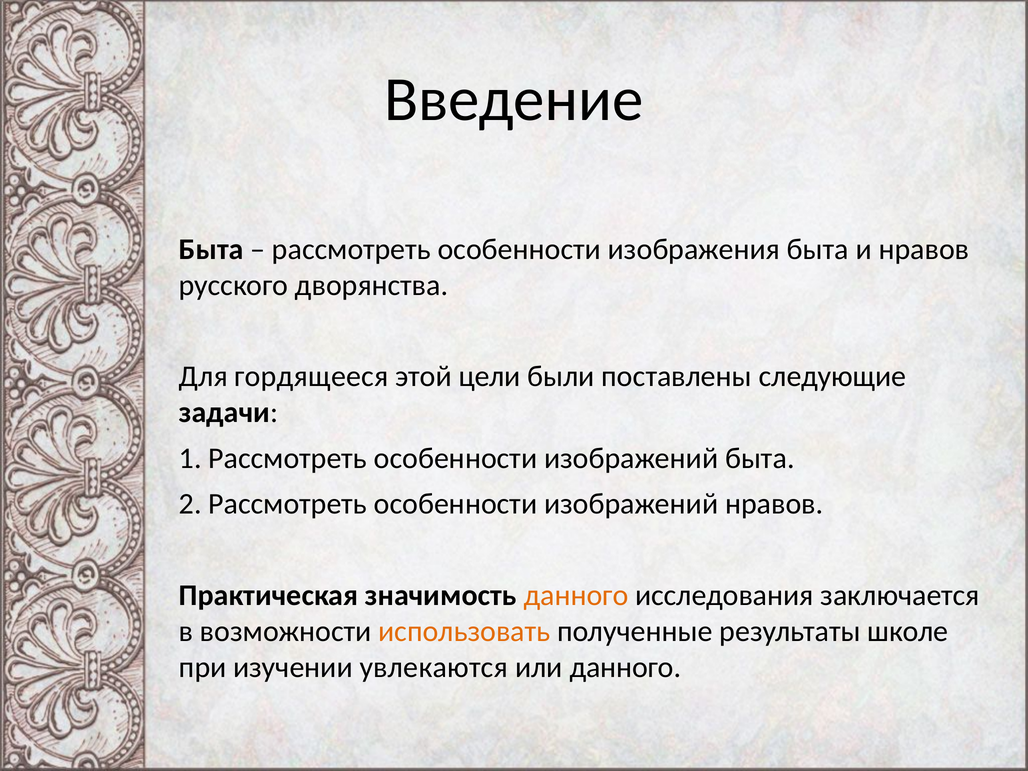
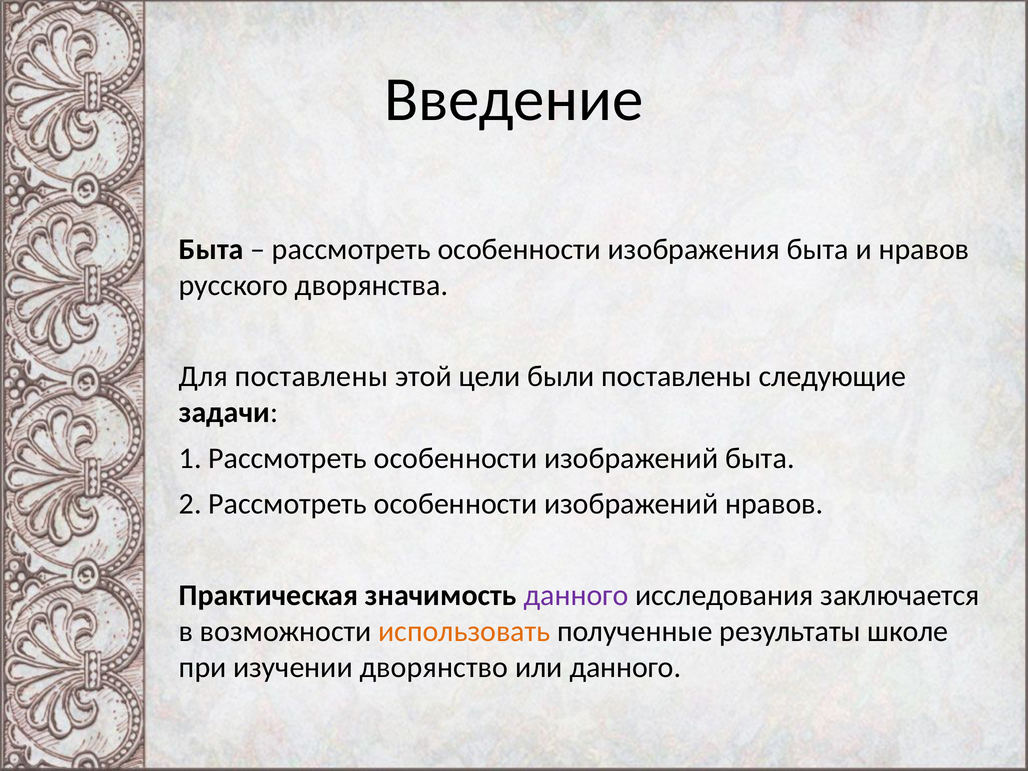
Для гордящееся: гордящееся -> поставлены (311, 376)
данного colour: orange -> purple (576, 595)
увлекаются: увлекаются -> дворянство (434, 667)
